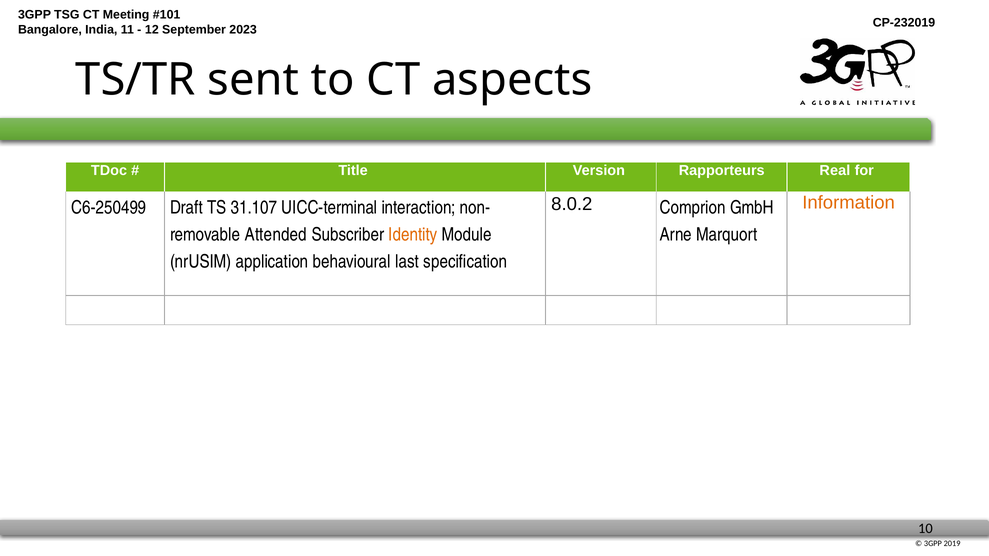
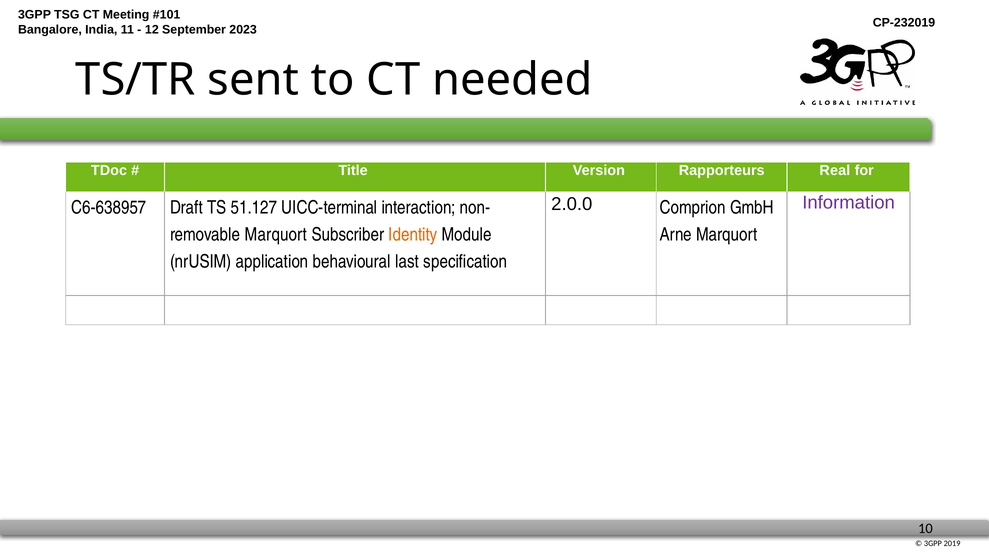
aspects: aspects -> needed (512, 80)
Information colour: orange -> purple (849, 203)
8.0.2: 8.0.2 -> 2.0.0 (572, 204)
C6-250499: C6-250499 -> C6-638957 (109, 208)
31.107: 31.107 -> 51.127 (254, 208)
Attended: Attended -> Marquort (276, 235)
